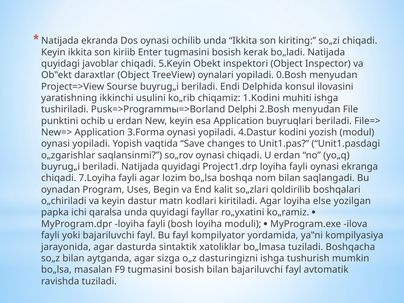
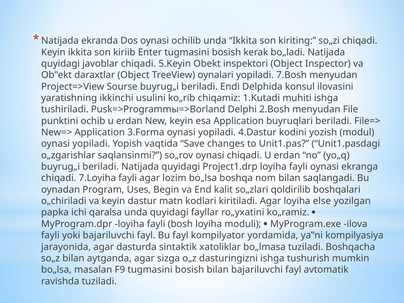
0.Bosh: 0.Bosh -> 7.Bosh (292, 75)
1.Kodini: 1.Kodini -> 1.Kutadi (261, 98)
